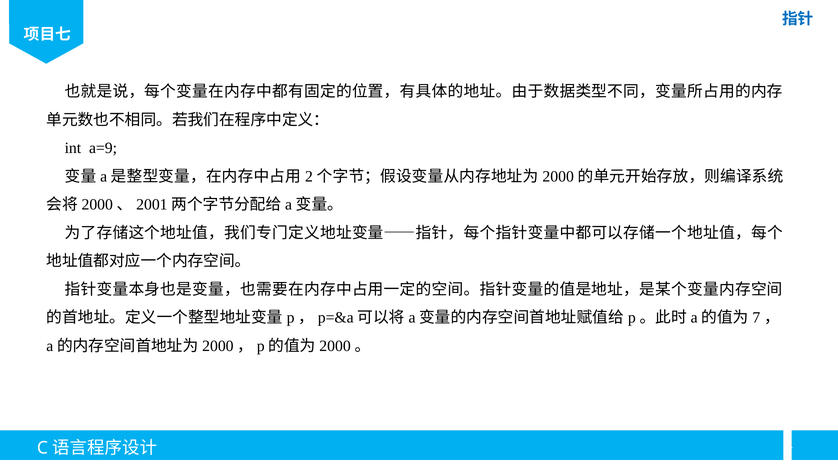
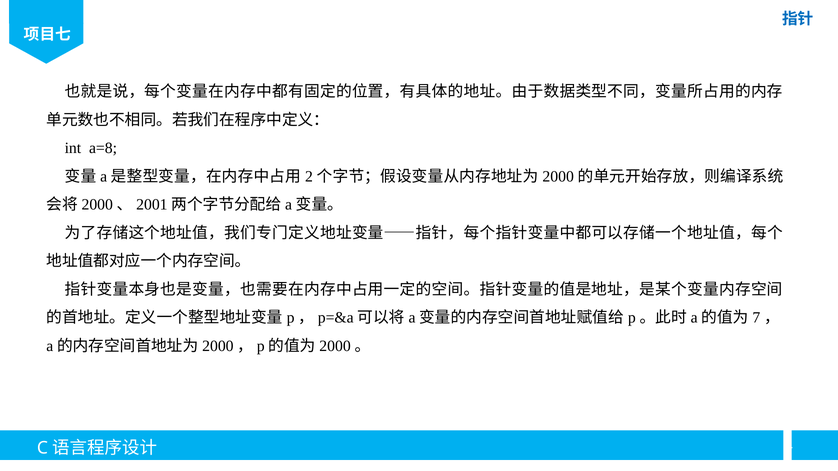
a=9: a=9 -> a=8 (103, 148)
